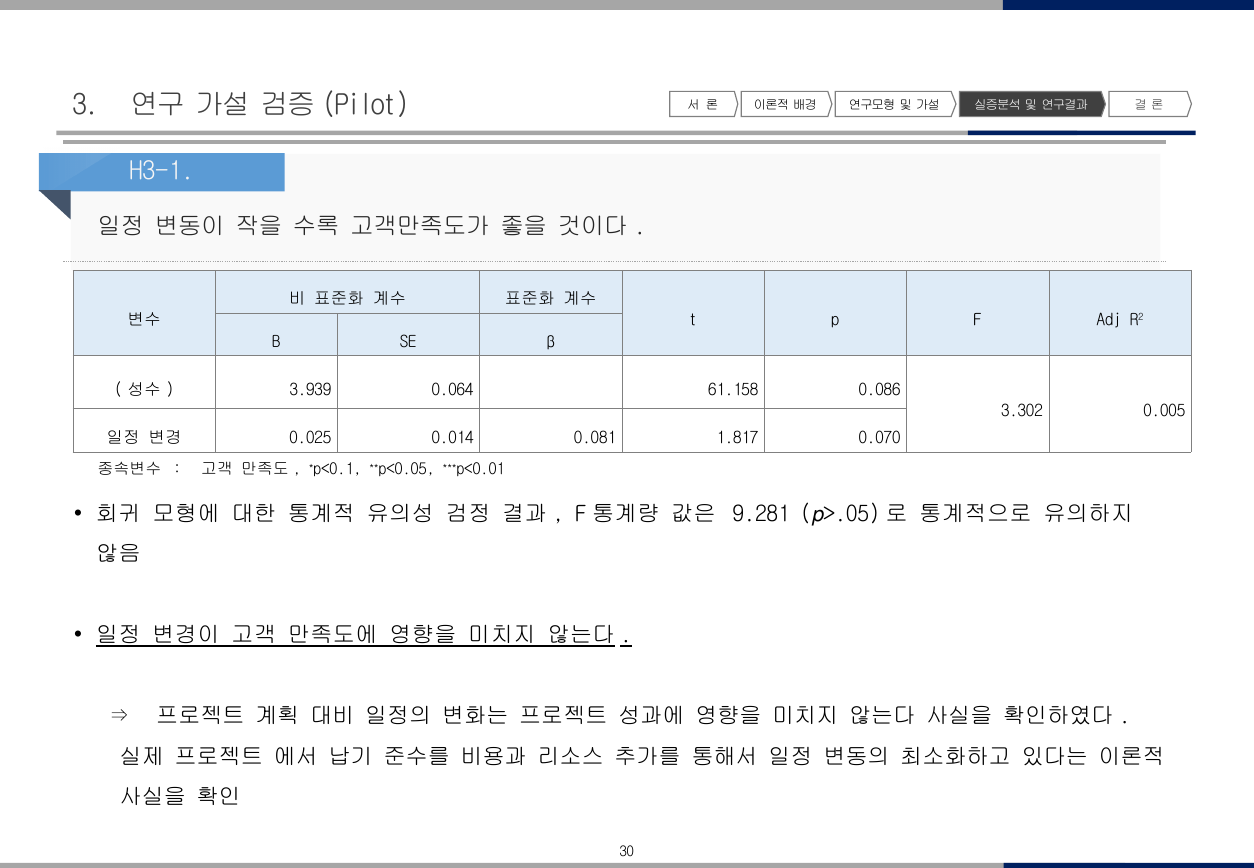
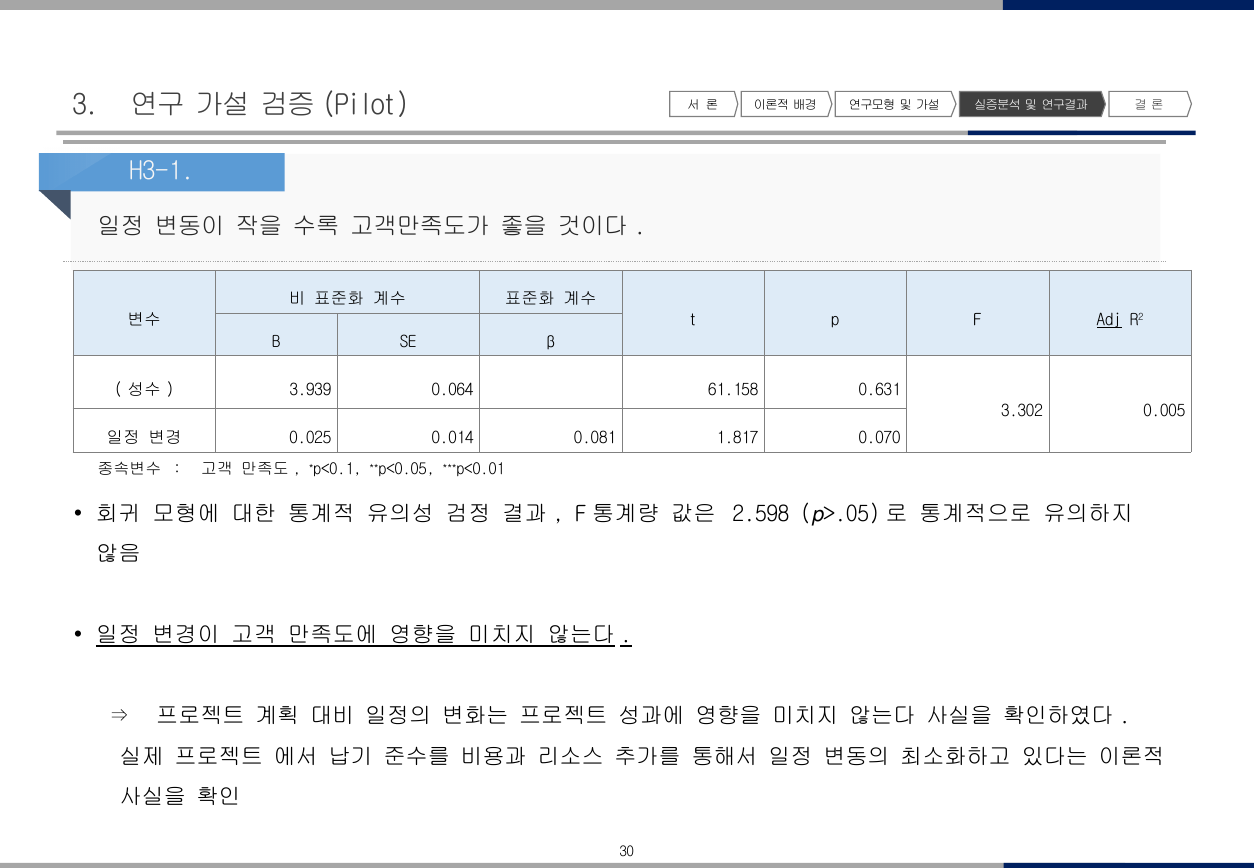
Adj underline: none -> present (1109, 320)
0.086: 0.086 -> 0.631 (880, 390)
9.281: 9.281 -> 2.598 (761, 514)
